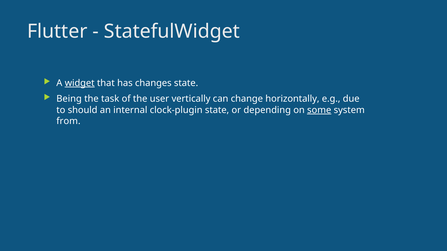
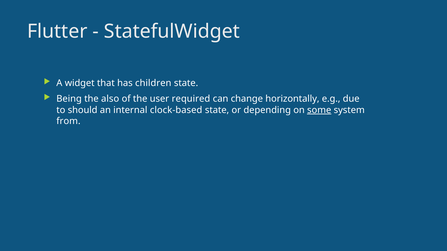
widget underline: present -> none (80, 83)
changes: changes -> children (153, 83)
task: task -> also (110, 99)
vertically: vertically -> required (191, 99)
clock-plugin: clock-plugin -> clock-based (176, 110)
